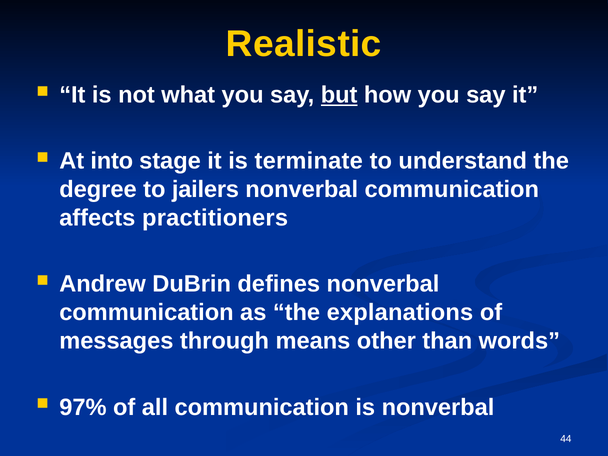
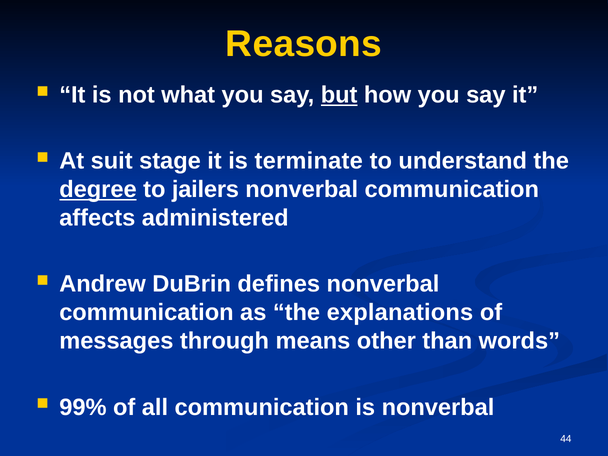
Realistic: Realistic -> Reasons (304, 44)
into: into -> suit (112, 161)
degree underline: none -> present (98, 190)
practitioners: practitioners -> administered (215, 218)
97%: 97% -> 99% (83, 407)
